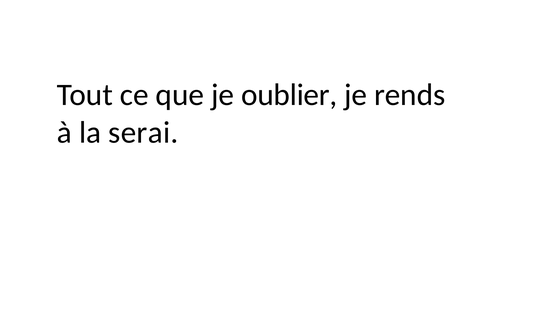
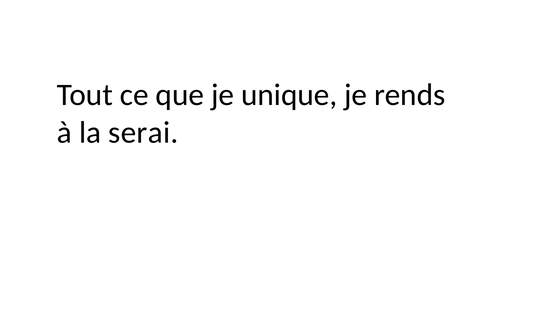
oublier: oublier -> unique (289, 95)
